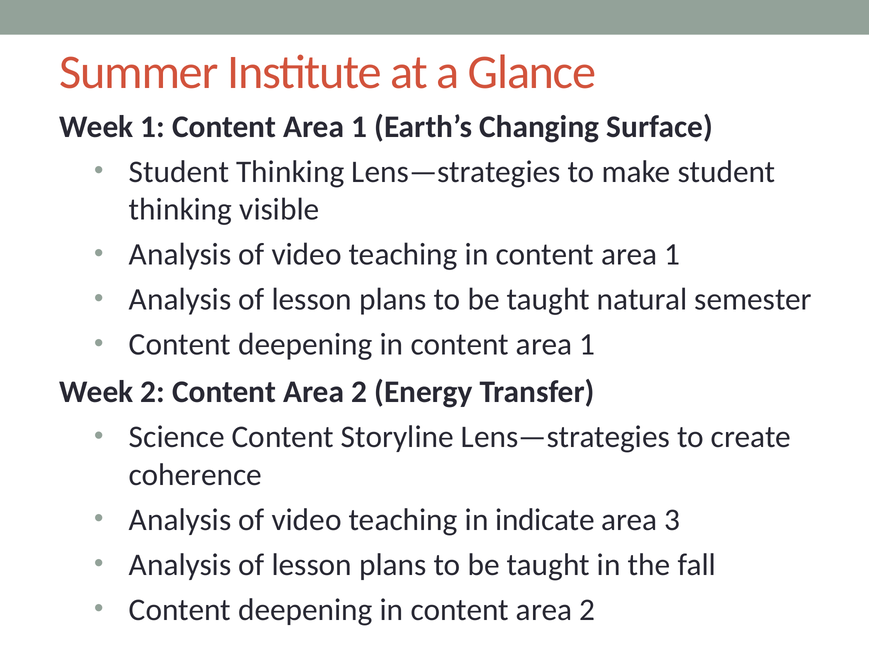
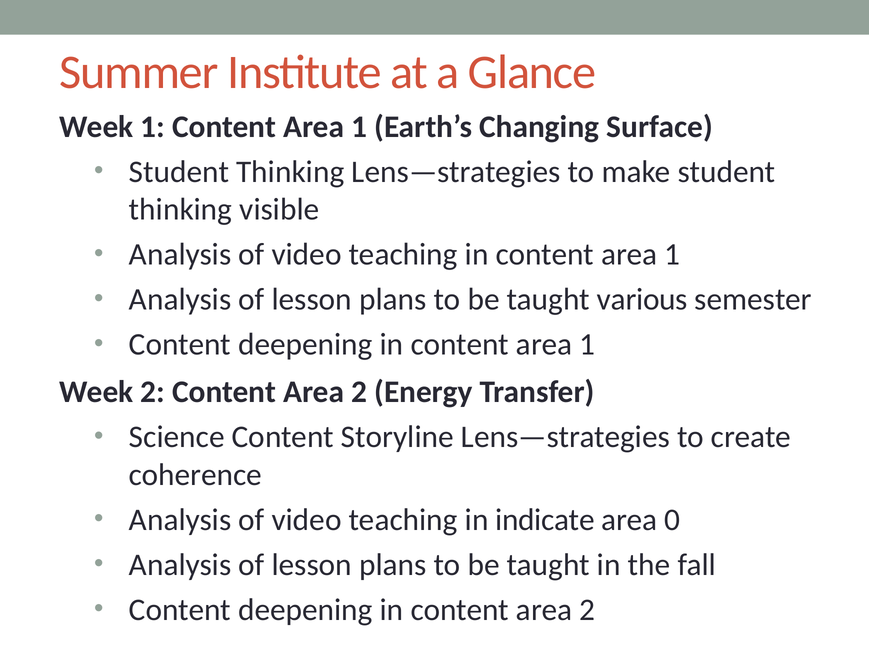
natural: natural -> various (642, 300)
3: 3 -> 0 (672, 520)
